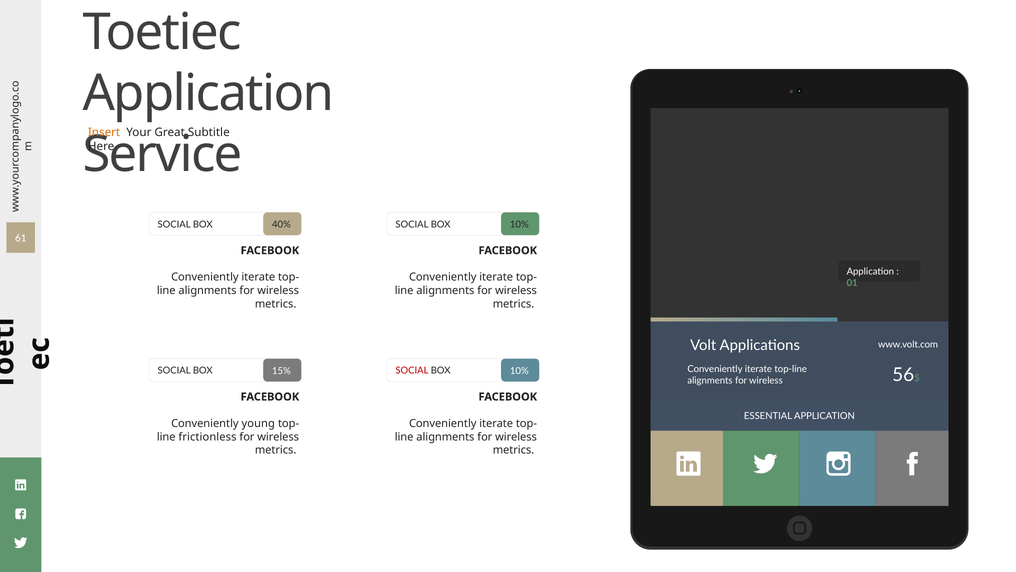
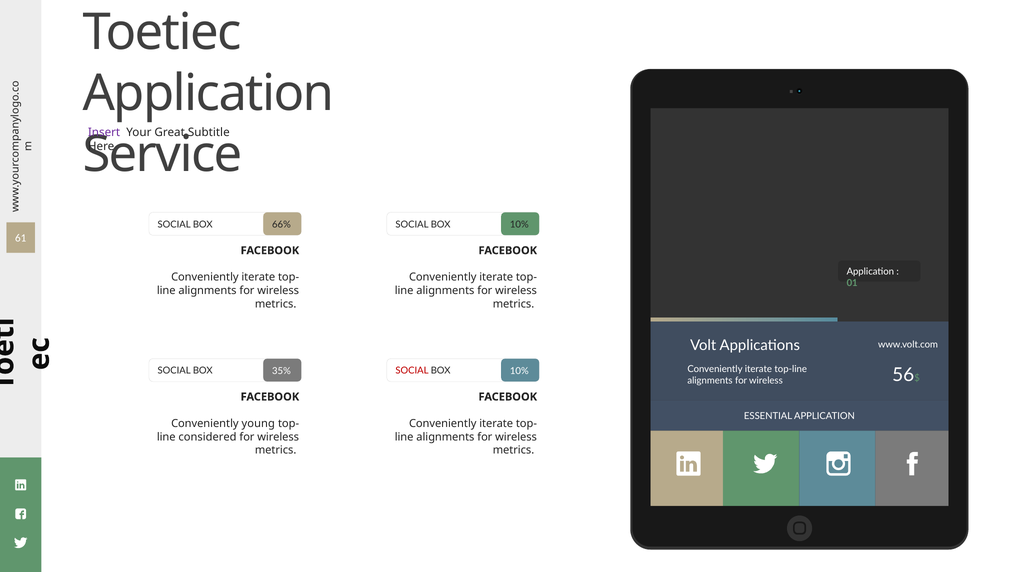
Insert colour: orange -> purple (104, 132)
40%: 40% -> 66% (281, 224)
15%: 15% -> 35% (281, 371)
frictionless: frictionless -> considered (207, 436)
